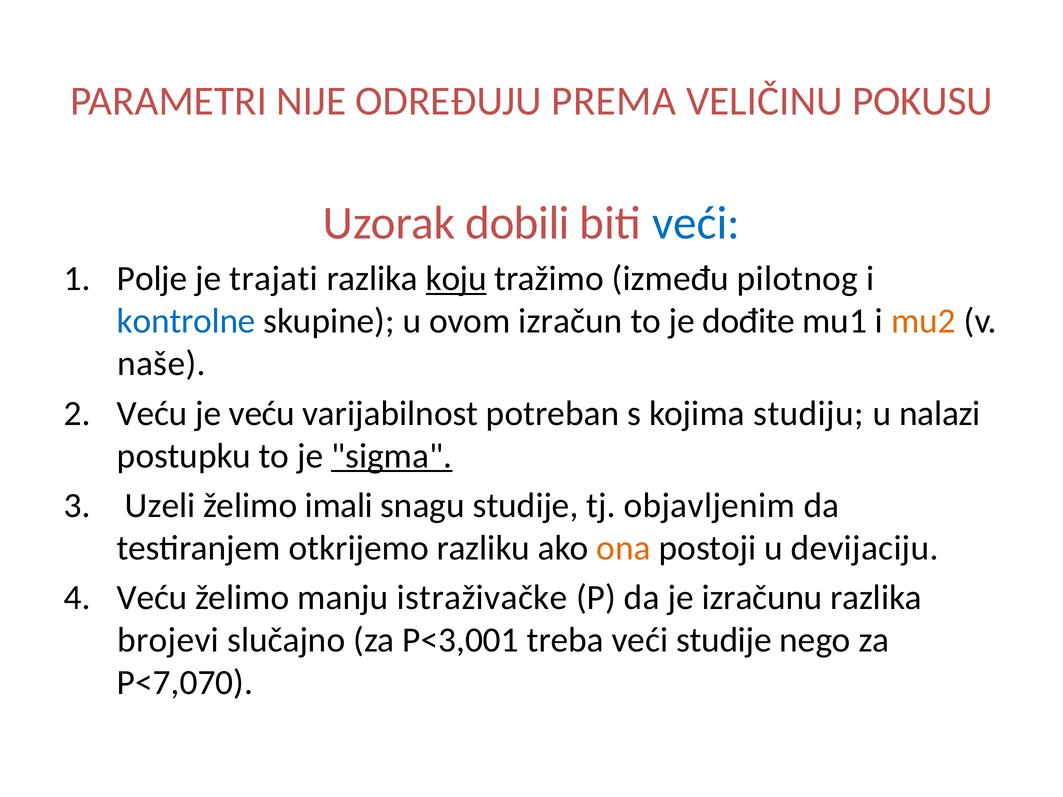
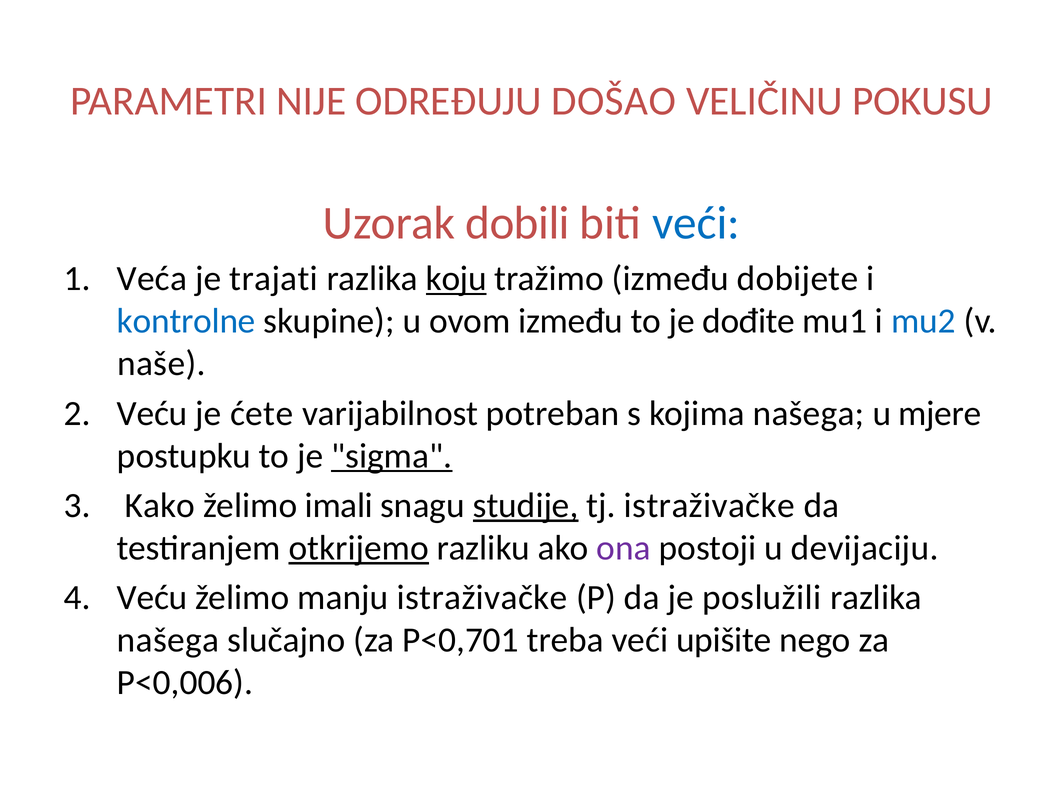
PREMA: PREMA -> DOŠAO (614, 101)
Polje: Polje -> Veća (152, 279)
pilotnog: pilotnog -> dobijete (797, 279)
ovom izračun: izračun -> između (571, 321)
mu2 colour: orange -> blue (924, 321)
je veću: veću -> ćete (262, 414)
kojima studiju: studiju -> našega (809, 414)
nalazi: nalazi -> mjere (940, 414)
Uzeli: Uzeli -> Kako (160, 506)
studije underline: none -> present (526, 506)
tj objavljenim: objavljenim -> istraživačke (709, 506)
otkrijemo underline: none -> present (359, 548)
ona colour: orange -> purple (624, 548)
izračunu: izračunu -> poslužili (762, 598)
brojevi: brojevi -> našega (168, 640)
P<3,001: P<3,001 -> P<0,701 (461, 640)
veći studije: studije -> upišite (724, 640)
P<7,070: P<7,070 -> P<0,006 (185, 683)
